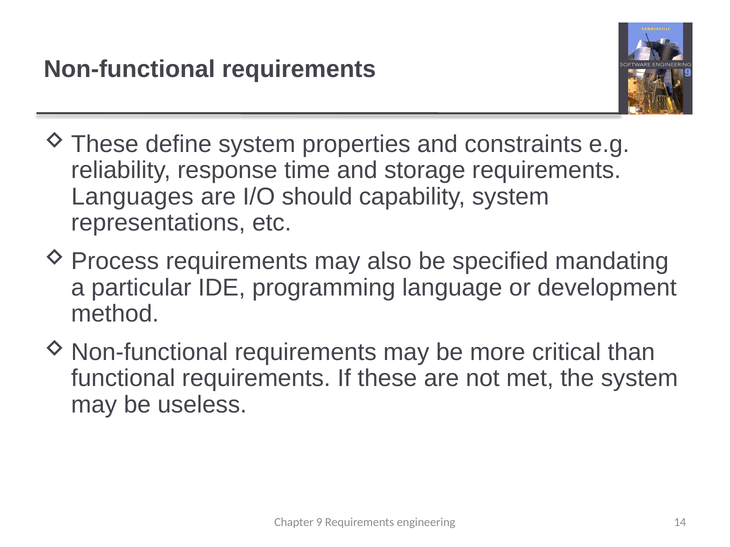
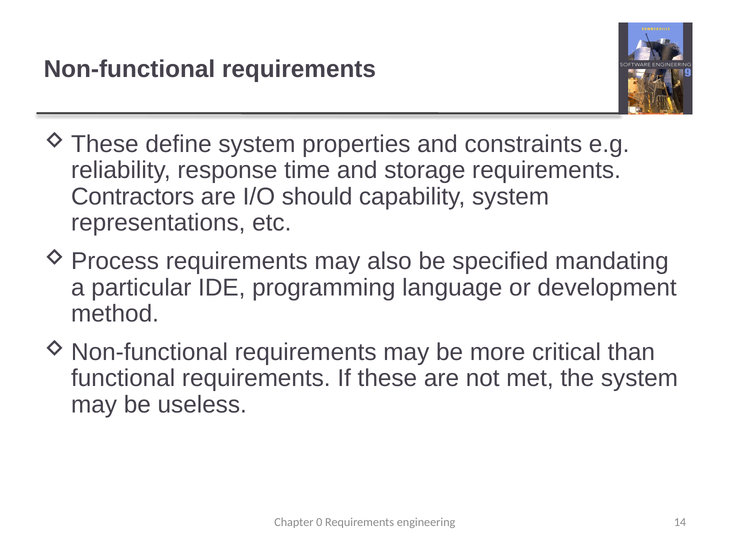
Languages: Languages -> Contractors (133, 197)
9: 9 -> 0 (319, 523)
